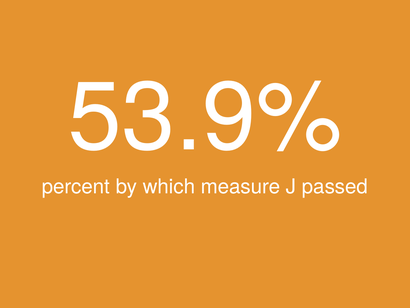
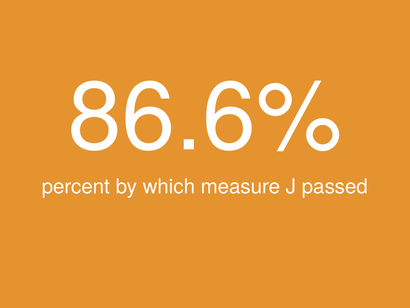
53.9%: 53.9% -> 86.6% (205, 117)
